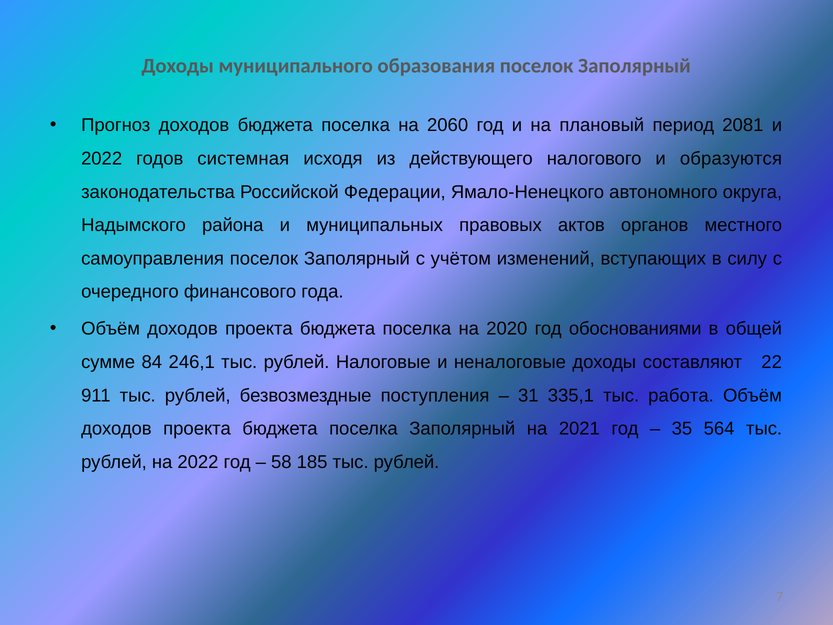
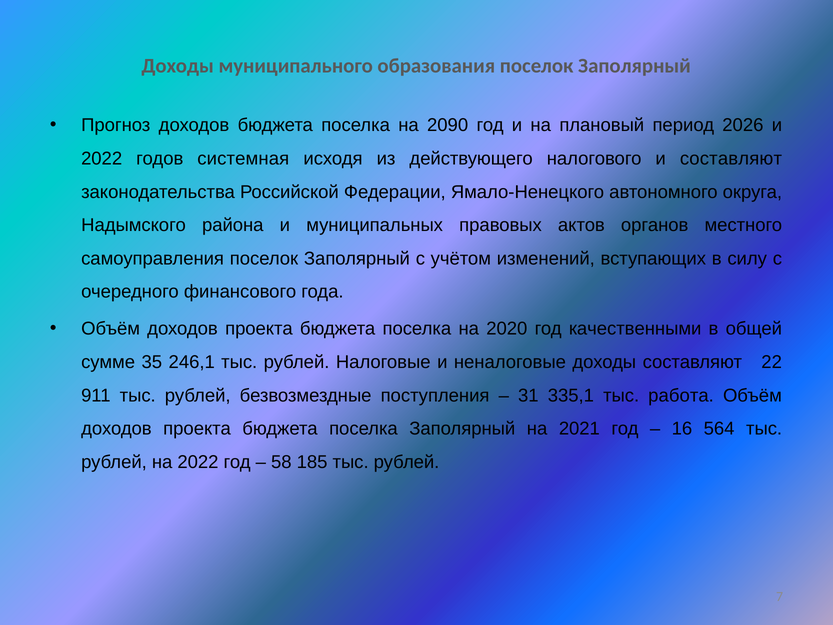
2060: 2060 -> 2090 (448, 125)
2081: 2081 -> 2026 (743, 125)
и образуются: образуются -> составляют (731, 159)
обоснованиями: обоснованиями -> качественными (635, 329)
84: 84 -> 35 (152, 362)
35: 35 -> 16 (682, 429)
